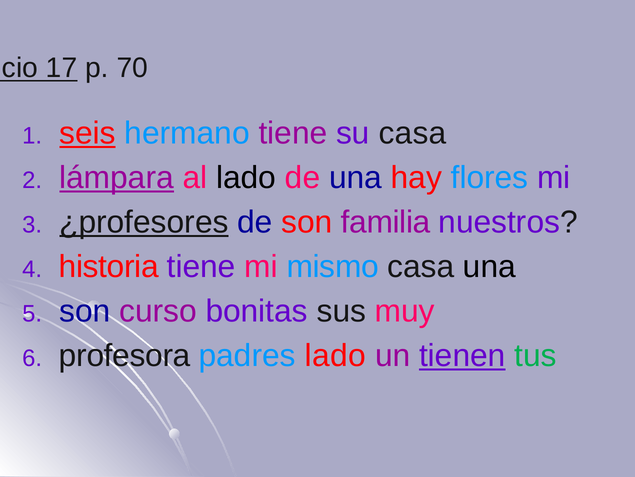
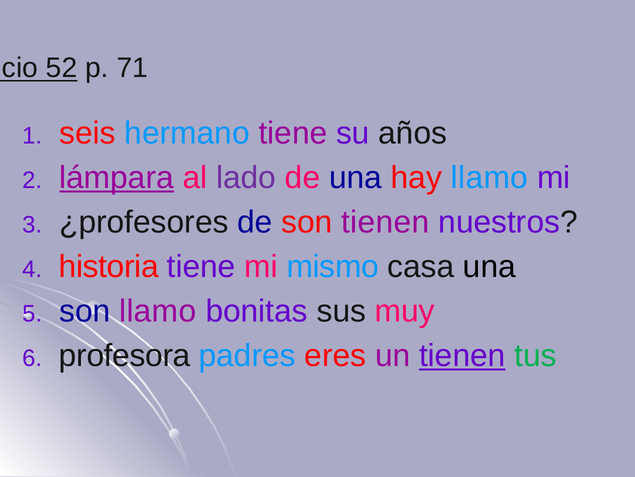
17: 17 -> 52 (62, 68)
70: 70 -> 71 (132, 68)
seis underline: present -> none (87, 133)
su casa: casa -> años (413, 133)
lado colour: black -> purple (246, 178)
hay flores: flores -> llamo (489, 178)
¿profesores underline: present -> none (144, 222)
son familia: familia -> tienen (385, 222)
son curso: curso -> llamo (158, 311)
padres lado: lado -> eres (335, 355)
